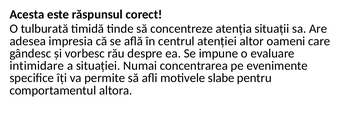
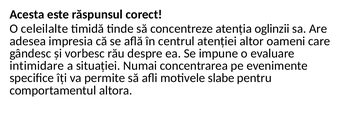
tulburată: tulburată -> celeilalte (45, 29)
situații: situații -> oglinzii (272, 29)
